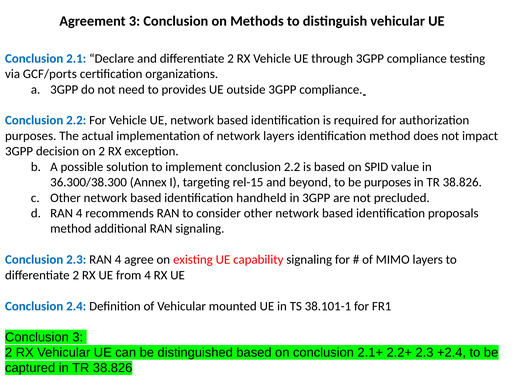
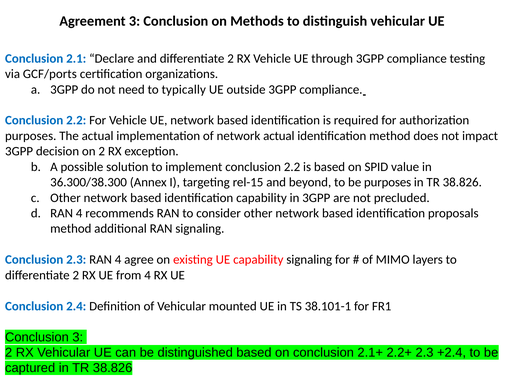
provides: provides -> typically (184, 89)
network layers: layers -> actual (279, 136)
identification handheld: handheld -> capability (261, 198)
